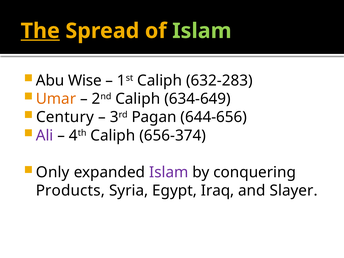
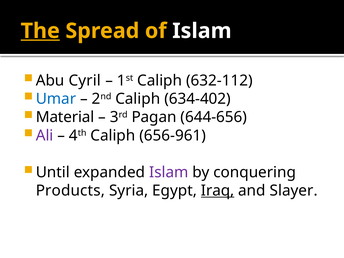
Islam colour: light green -> white (202, 31)
Wise: Wise -> Cyril (85, 80)
632-283: 632-283 -> 632-112 (219, 80)
Umar colour: orange -> blue (56, 99)
634-649: 634-649 -> 634-402 (198, 99)
Century: Century -> Material (65, 117)
656-374: 656-374 -> 656-961 (173, 136)
Only: Only -> Until (53, 172)
Iraq underline: none -> present (218, 191)
